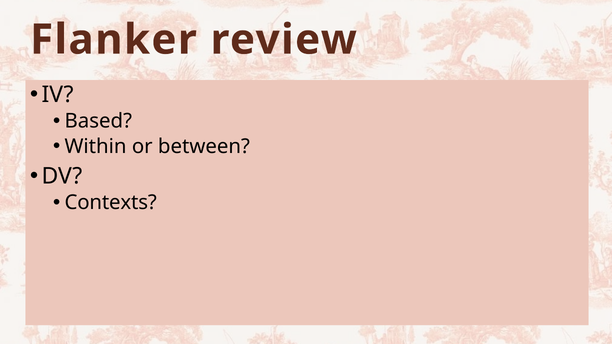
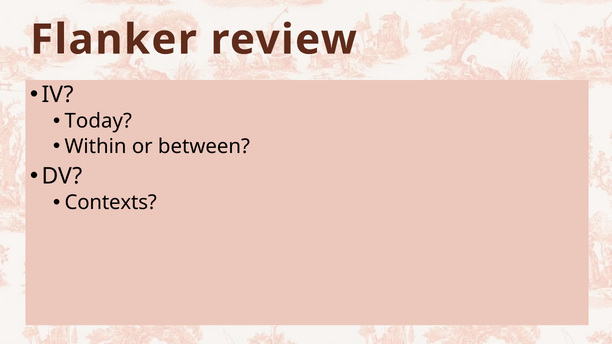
Based: Based -> Today (98, 121)
